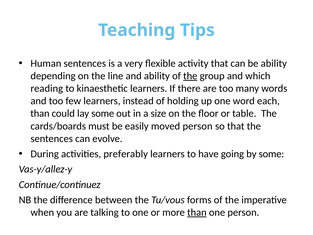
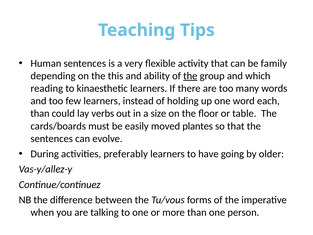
be ability: ability -> family (274, 63)
line: line -> this (116, 76)
lay some: some -> verbs (103, 113)
moved person: person -> plantes (198, 126)
by some: some -> older (271, 154)
than underline: present -> none (197, 212)
